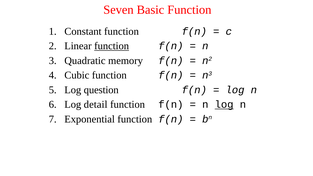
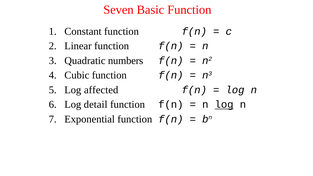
function underline: present -> none (112, 46)
memory: memory -> numbers (126, 61)
question: question -> affected (101, 90)
